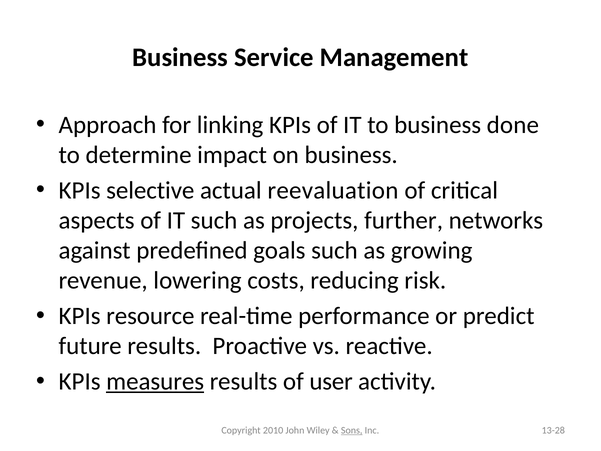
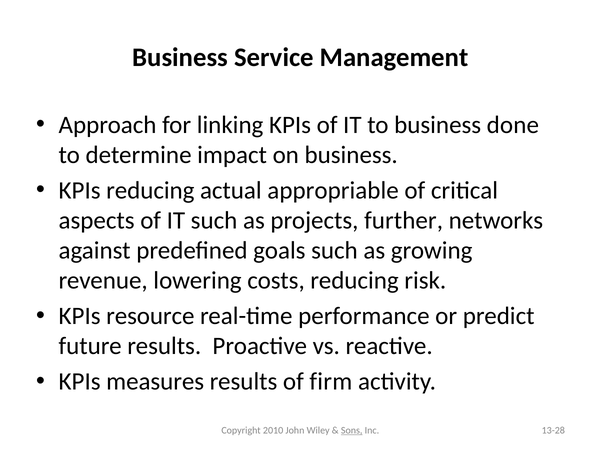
KPIs selective: selective -> reducing (150, 190)
reevaluation: reevaluation -> appropriable (333, 190)
measures underline: present -> none (155, 381)
user: user -> firm (331, 381)
